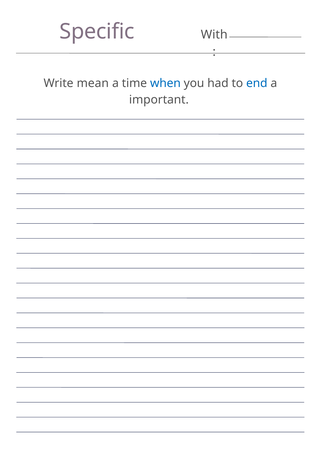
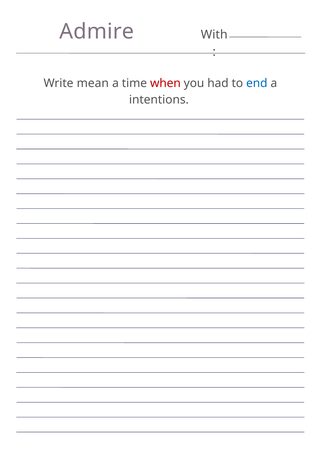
Specific: Specific -> Admire (97, 32)
when colour: blue -> red (165, 83)
important: important -> intentions (159, 100)
